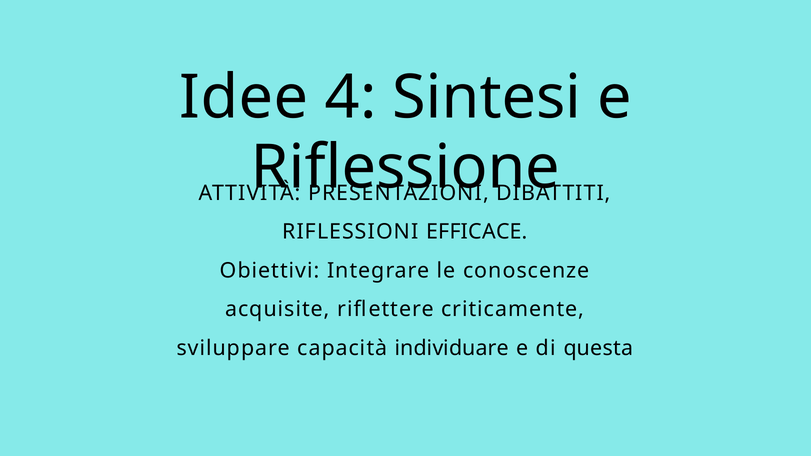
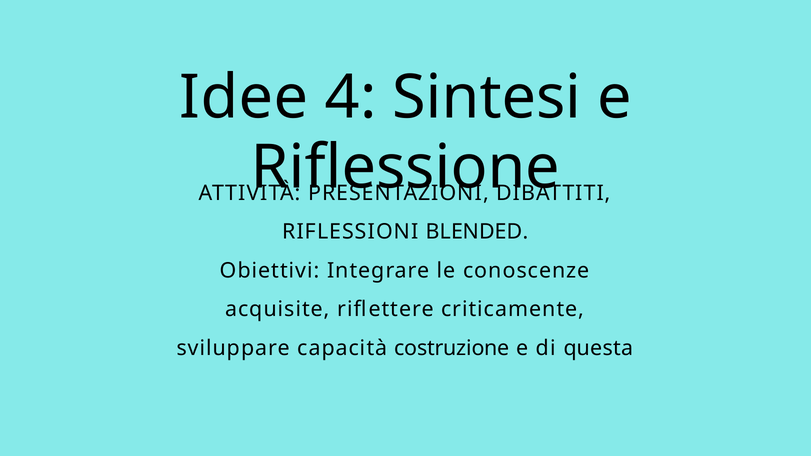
EFFICACE: EFFICACE -> BLENDED (477, 232)
individuare: individuare -> costruzione (452, 348)
